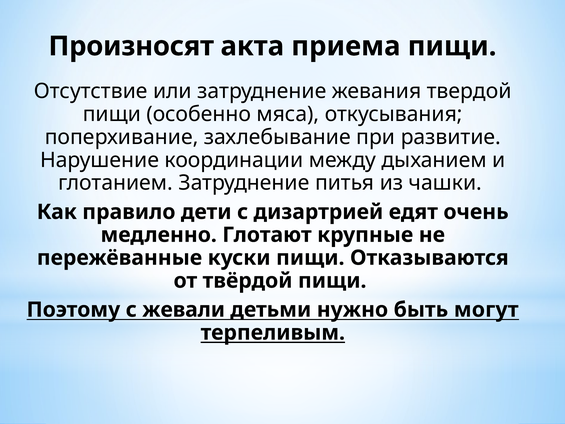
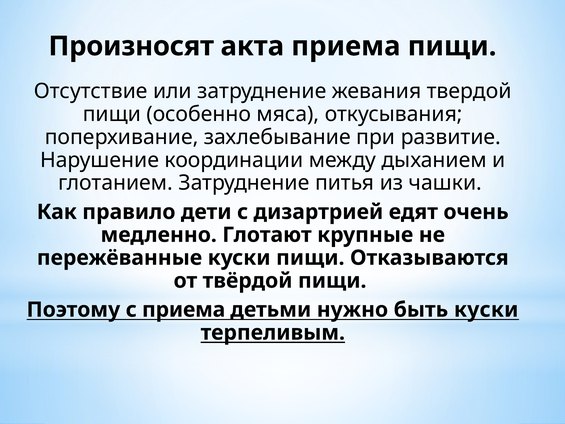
с жевали: жевали -> приема (184, 310)
быть могут: могут -> куски (486, 310)
